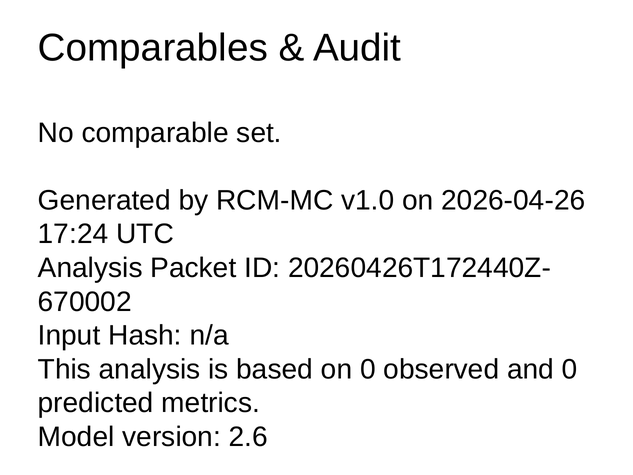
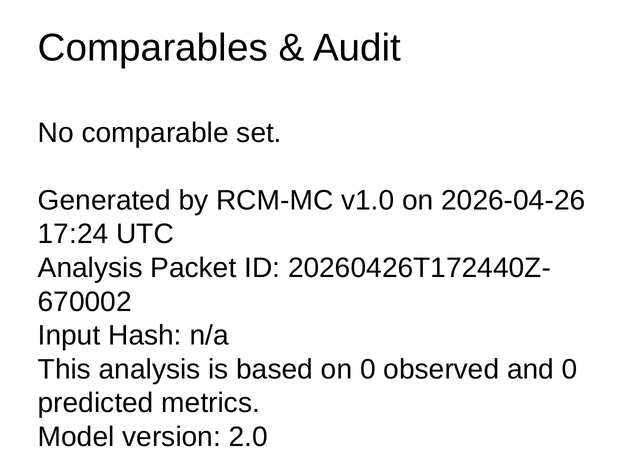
2.6: 2.6 -> 2.0 (248, 437)
